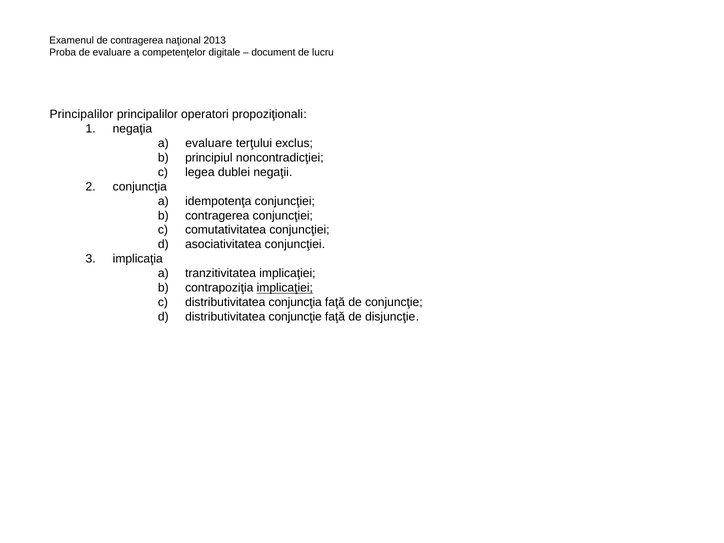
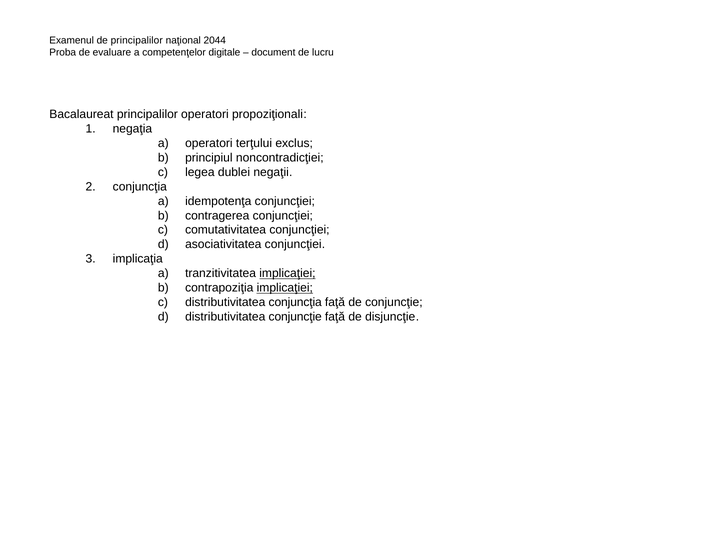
de contragerea: contragerea -> principalilor (137, 40)
2013: 2013 -> 2044 (215, 40)
Principalilor: Principalilor -> Bacalaureat (81, 114)
a evaluare: evaluare -> operatori (209, 143)
implicaţiei underline: none -> present (287, 273)
